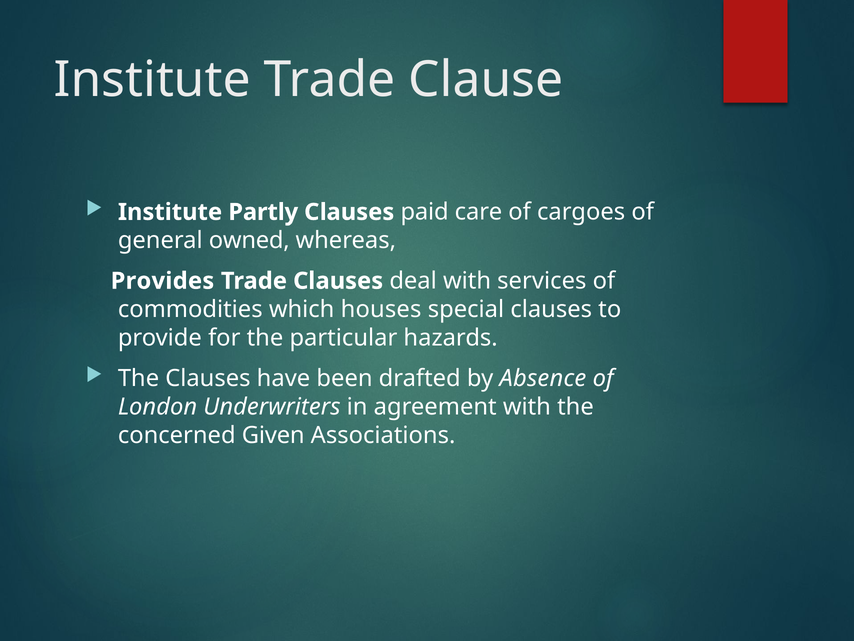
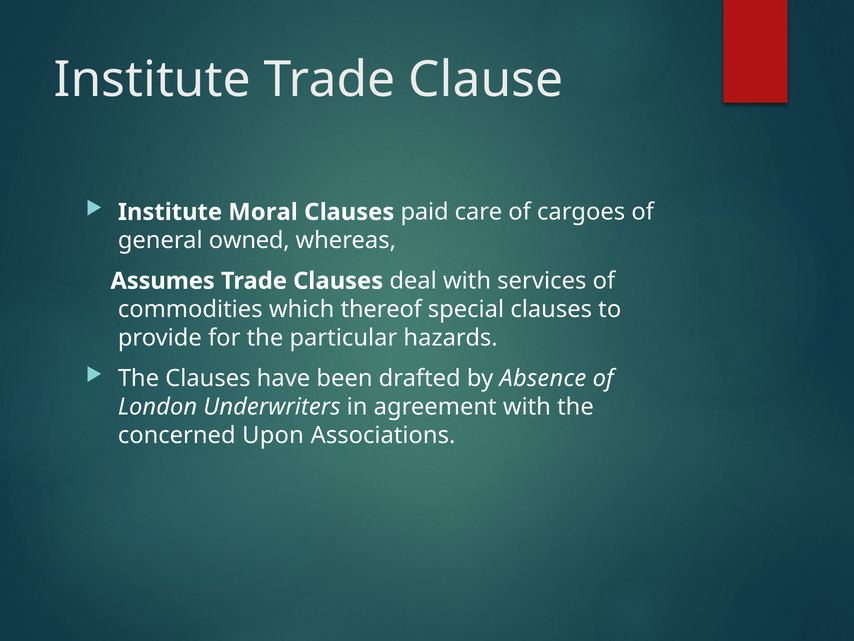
Partly: Partly -> Moral (263, 212)
Provides: Provides -> Assumes (163, 281)
houses: houses -> thereof (381, 309)
Given: Given -> Upon (273, 435)
